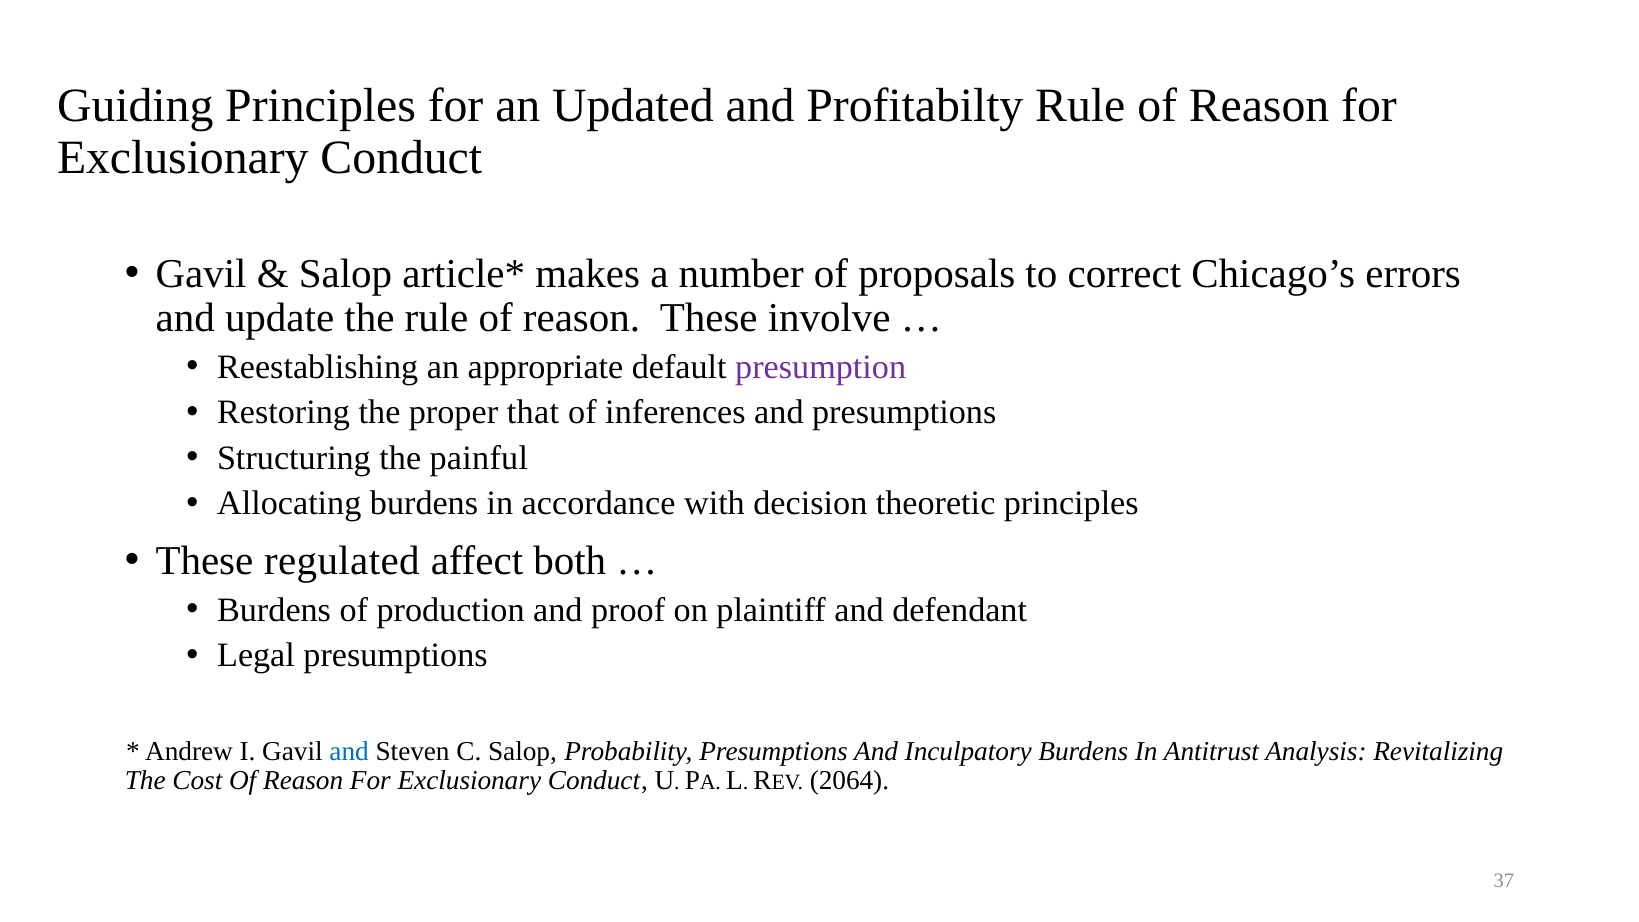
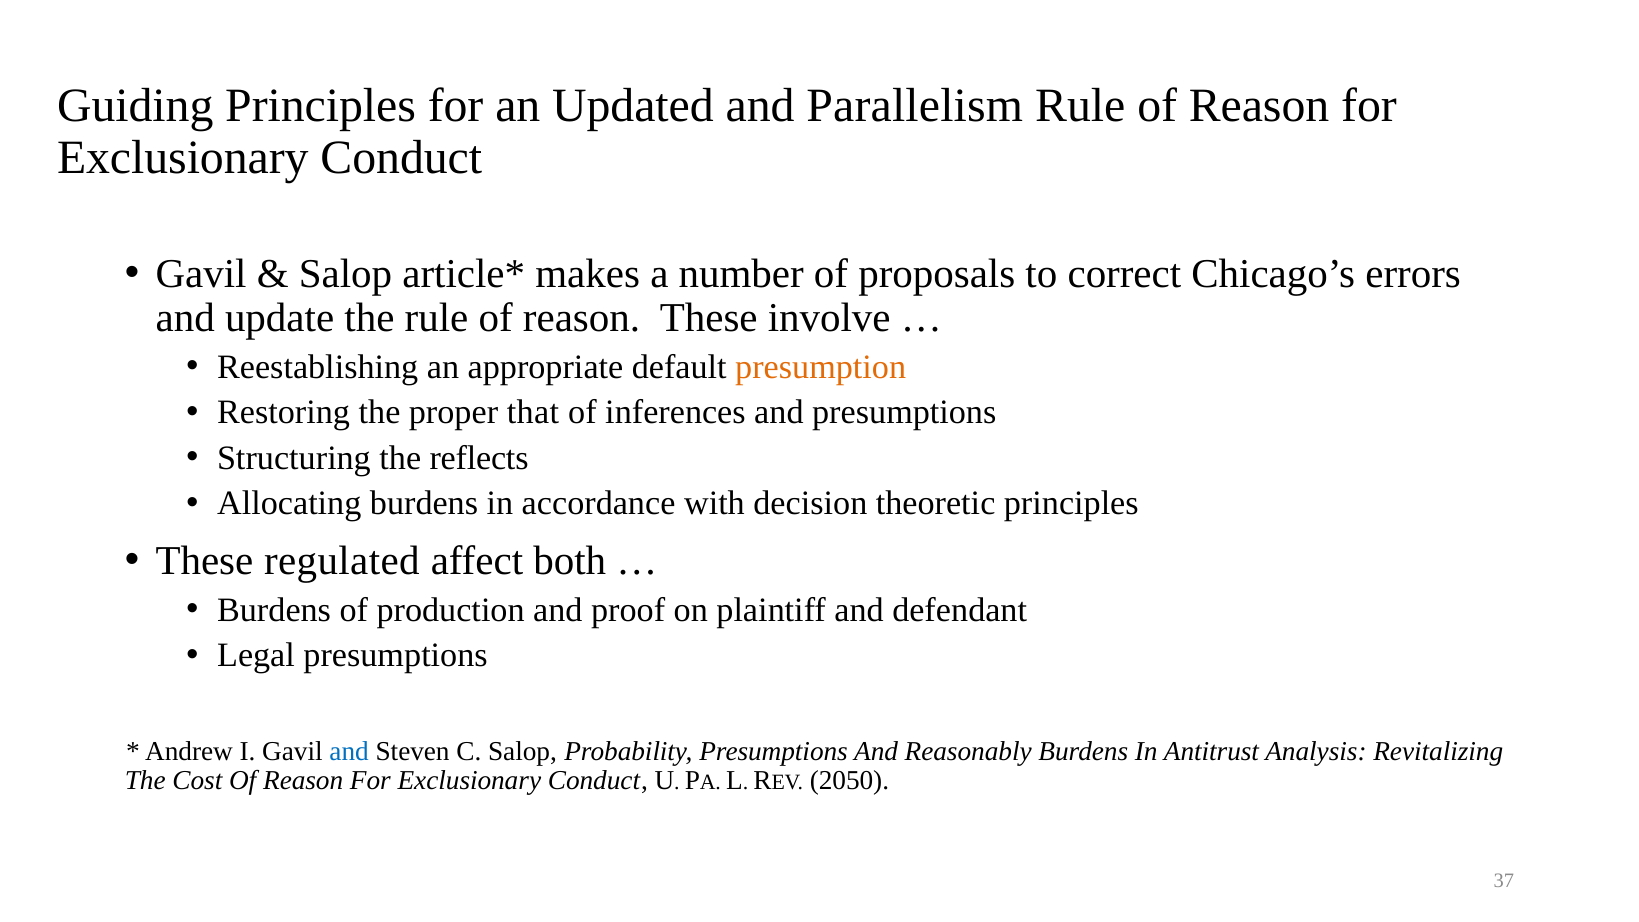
Profitabilty: Profitabilty -> Parallelism (915, 106)
presumption colour: purple -> orange (821, 367)
painful: painful -> reflects (479, 458)
Inculpatory: Inculpatory -> Reasonably (968, 751)
2064: 2064 -> 2050 (849, 781)
